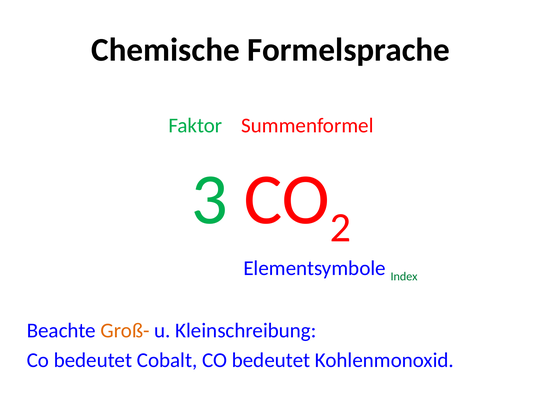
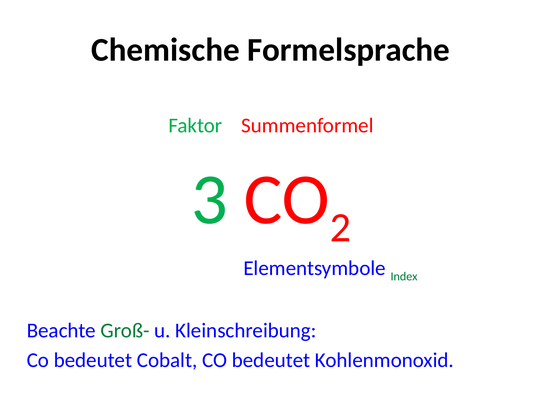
Groß- colour: orange -> green (125, 331)
